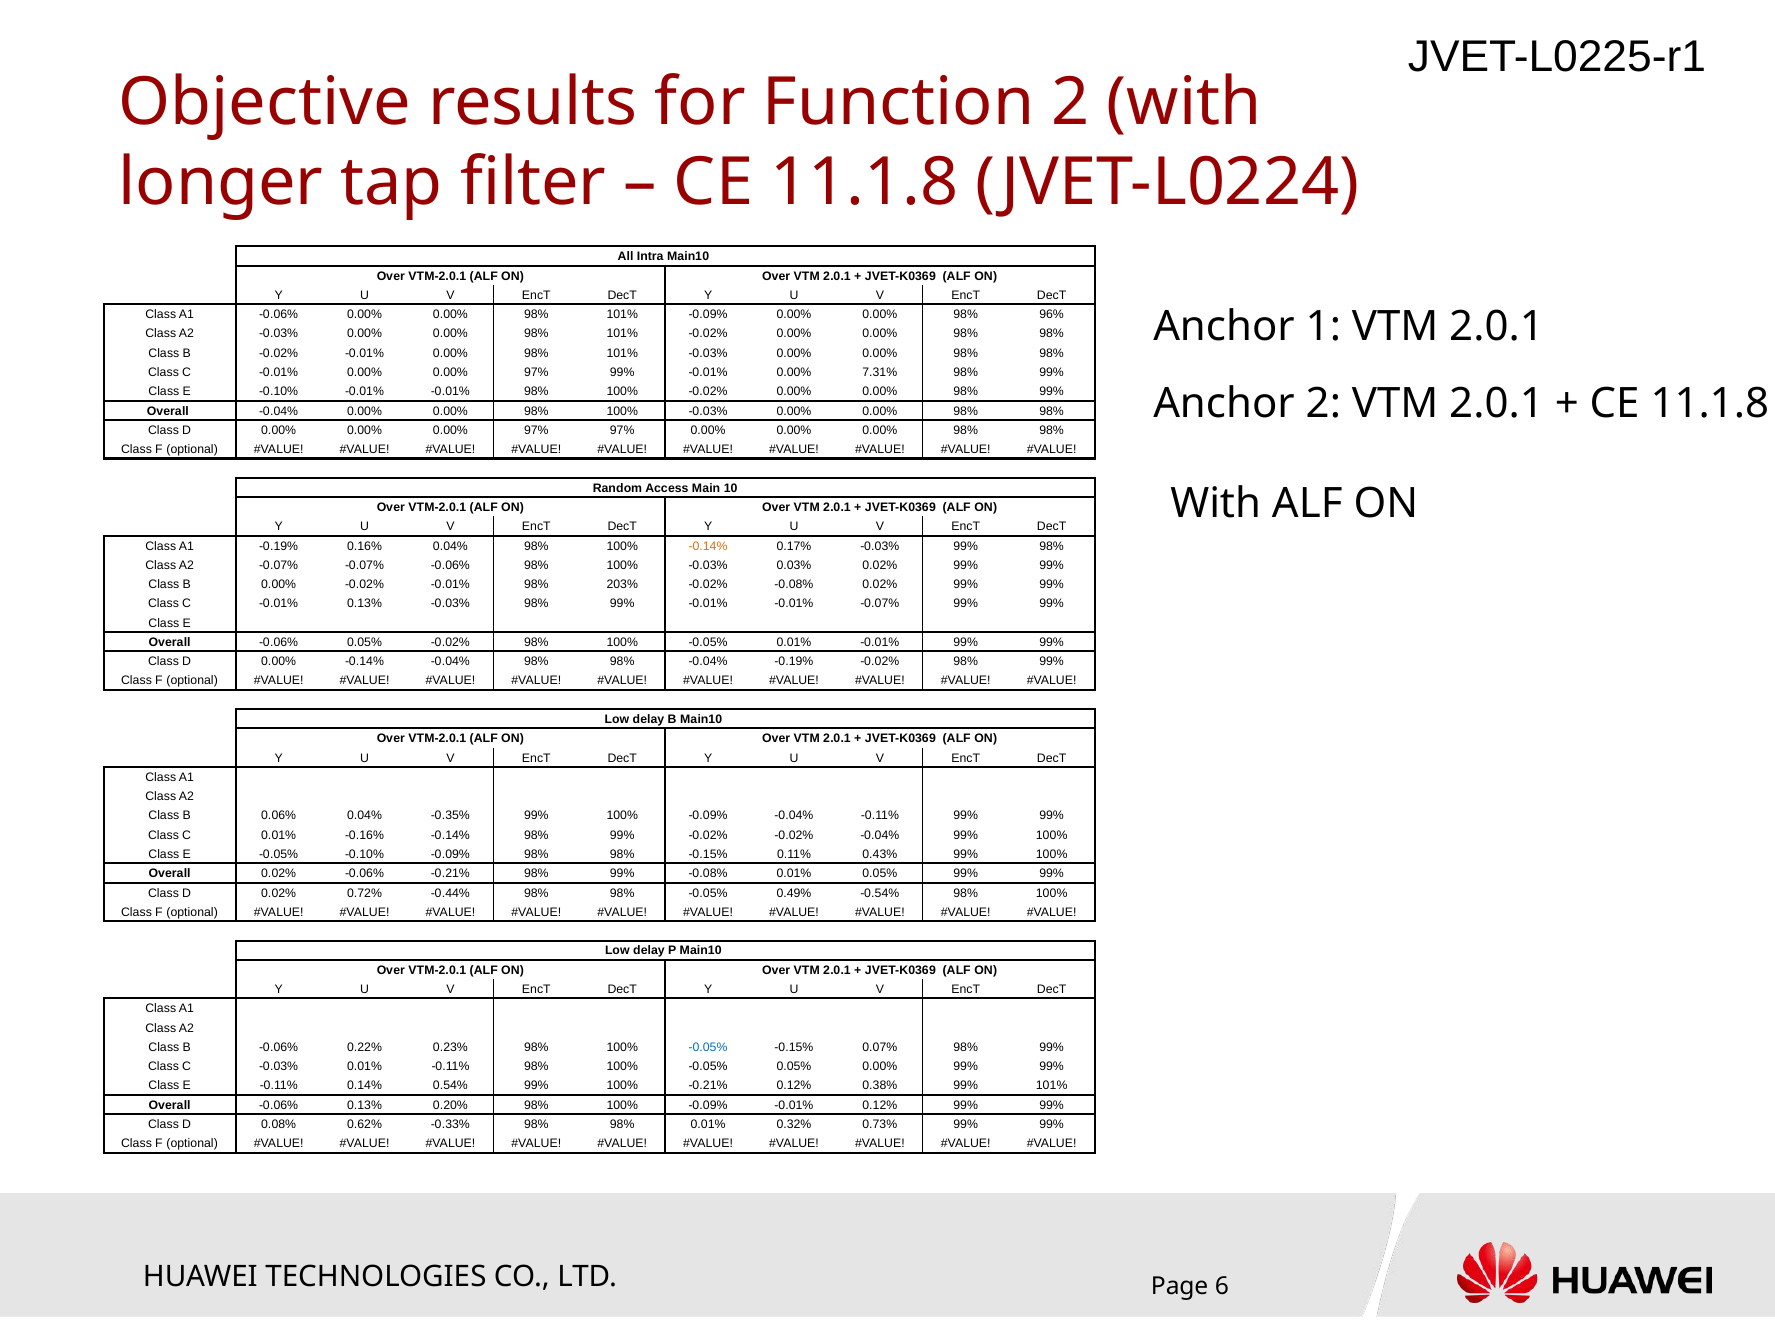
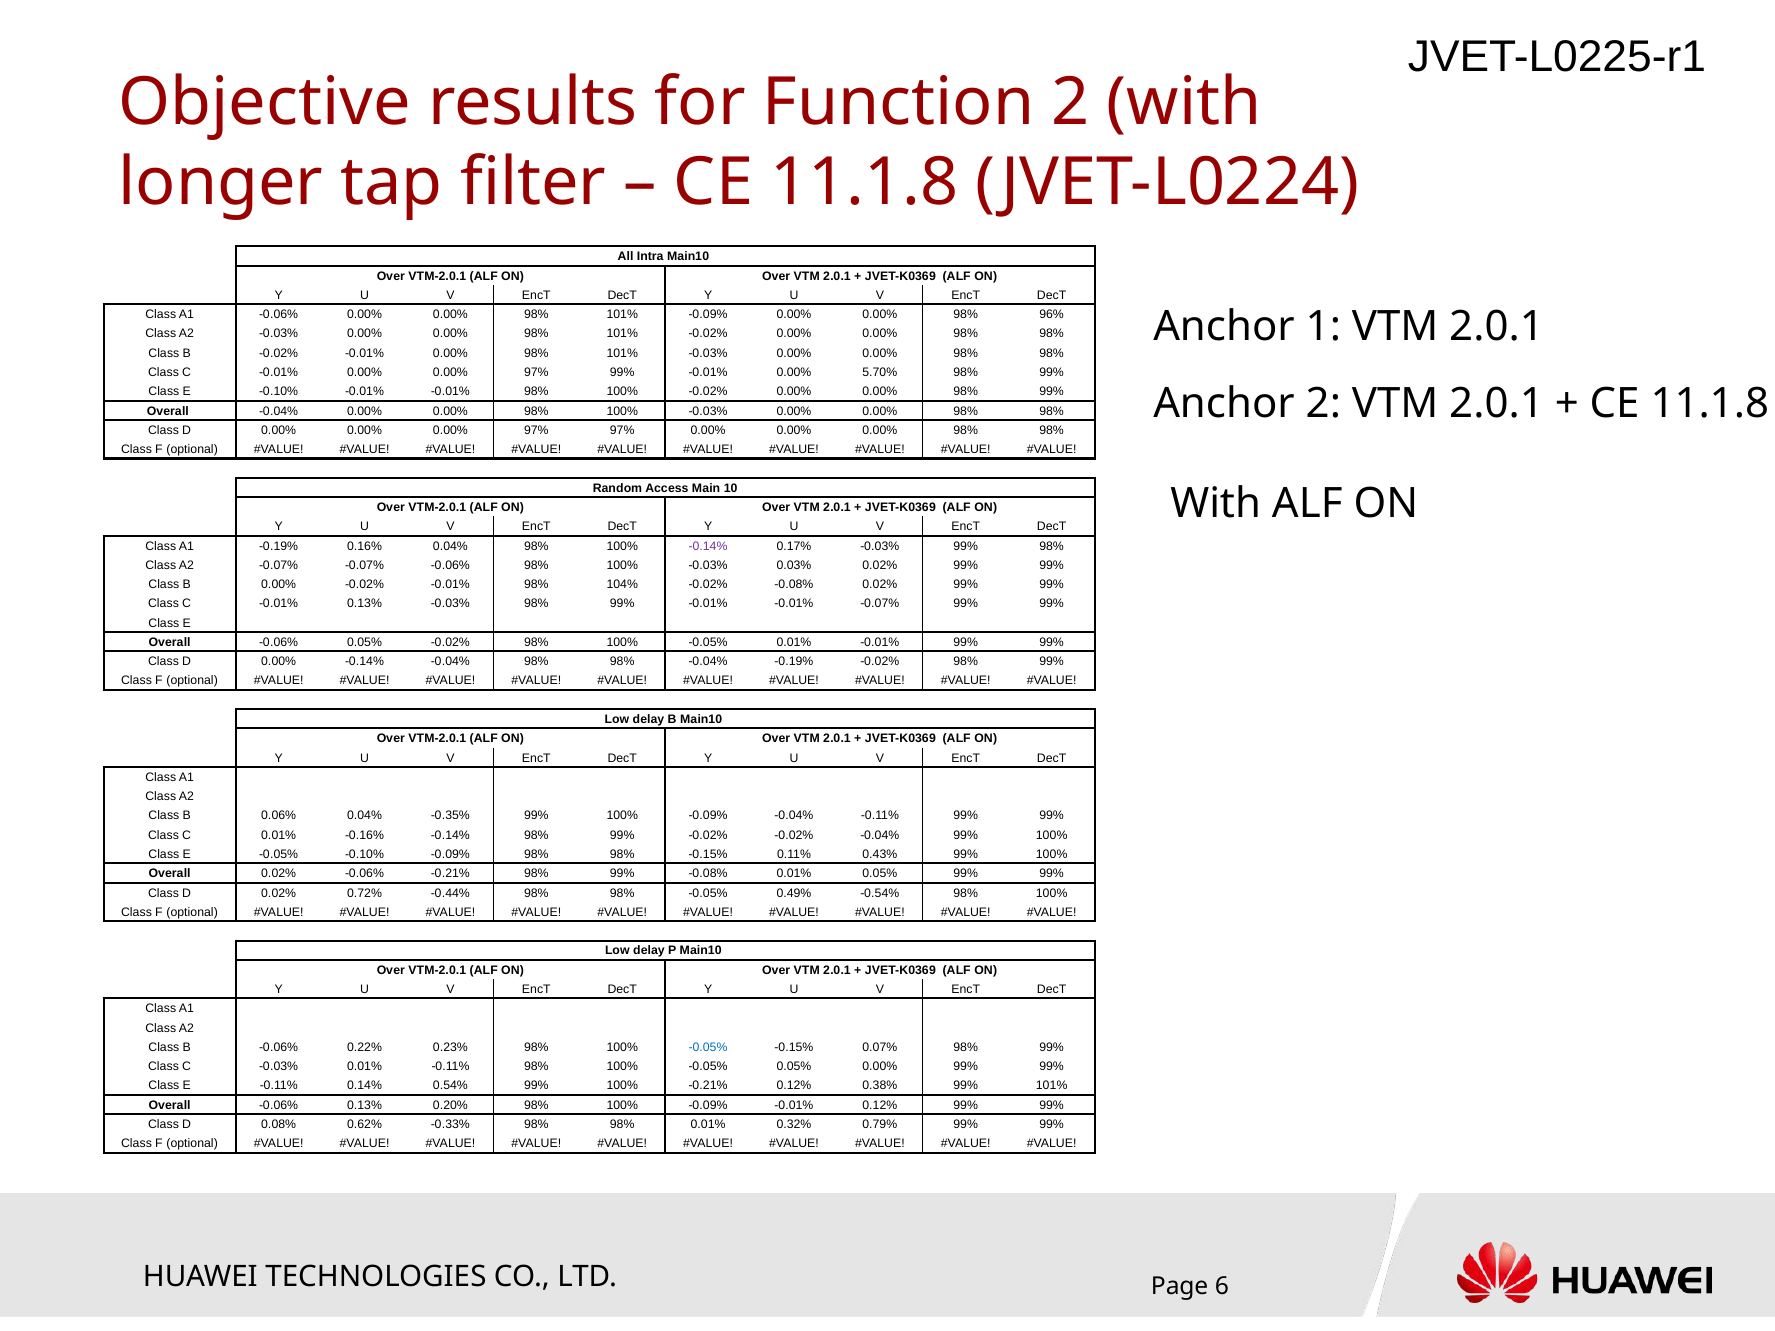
7.31%: 7.31% -> 5.70% (880, 372)
-0.14% colour: orange -> purple (708, 546)
203%: 203% -> 104% (622, 585)
0.73%: 0.73% -> 0.79% (880, 1125)
